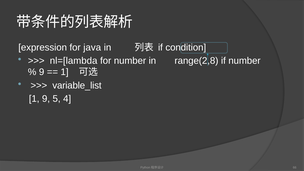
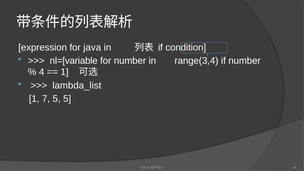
nl=[lambda: nl=[lambda -> nl=[variable (74, 61)
range(2,8: range(2,8 -> range(3,4 (196, 61)
9: 9 -> 4 (42, 72)
variable_list: variable_list -> lambda_list (77, 85)
1 9: 9 -> 7 (46, 99)
5 4: 4 -> 5 (67, 99)
